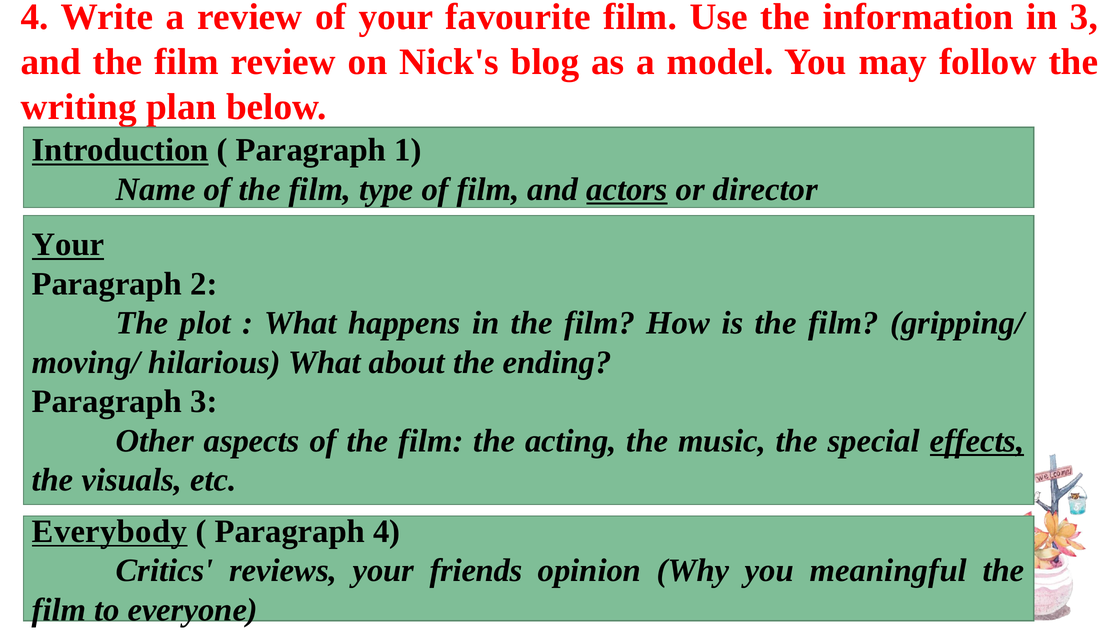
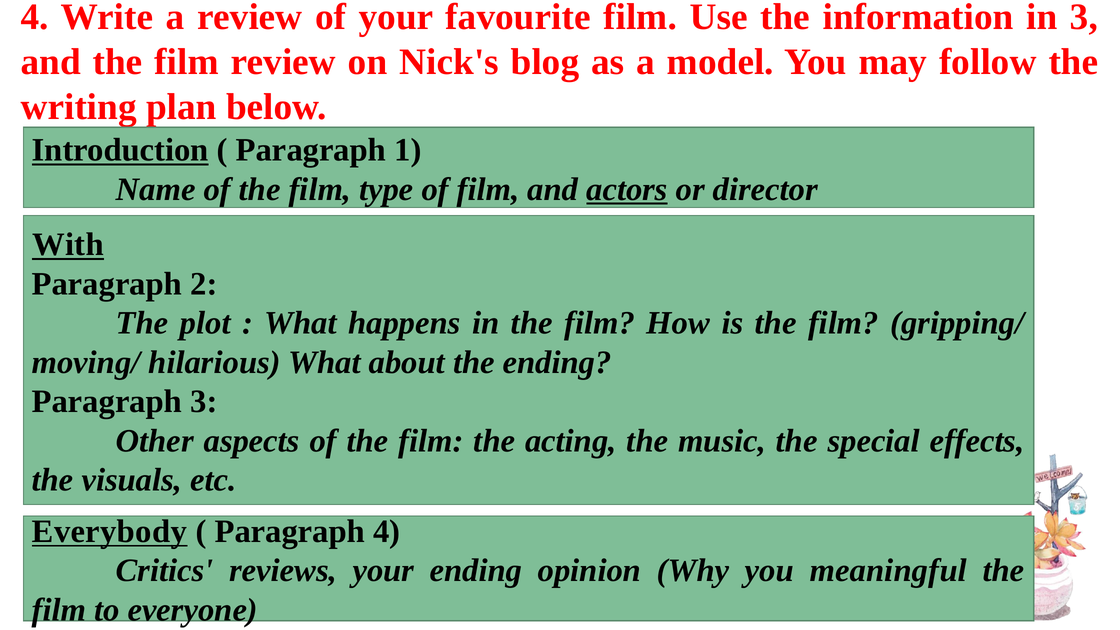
Your: Your -> With (68, 245)
effects underline: present -> none (977, 441)
your friends: friends -> ending (476, 571)
